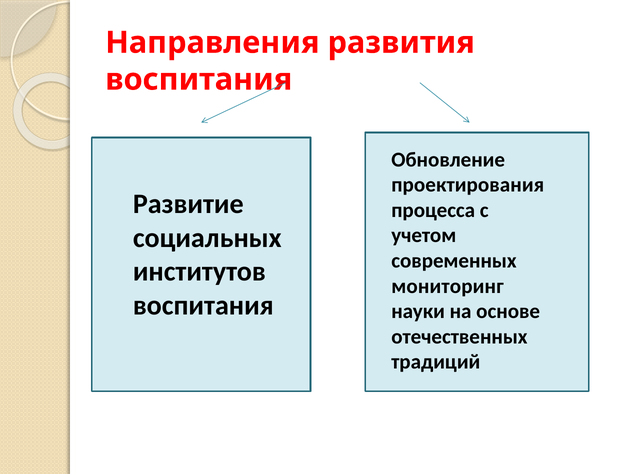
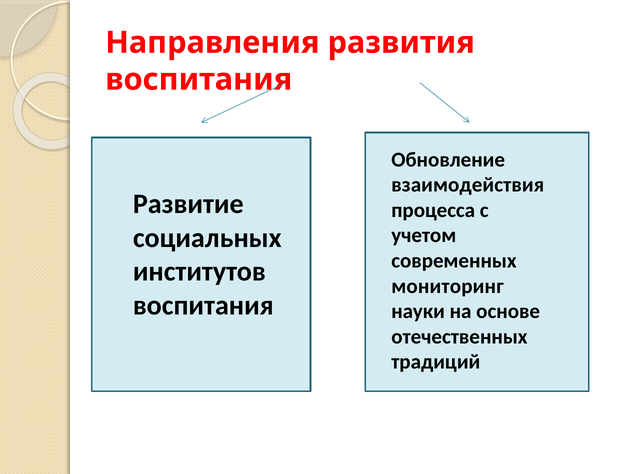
проектирования: проектирования -> взаимодействия (468, 185)
